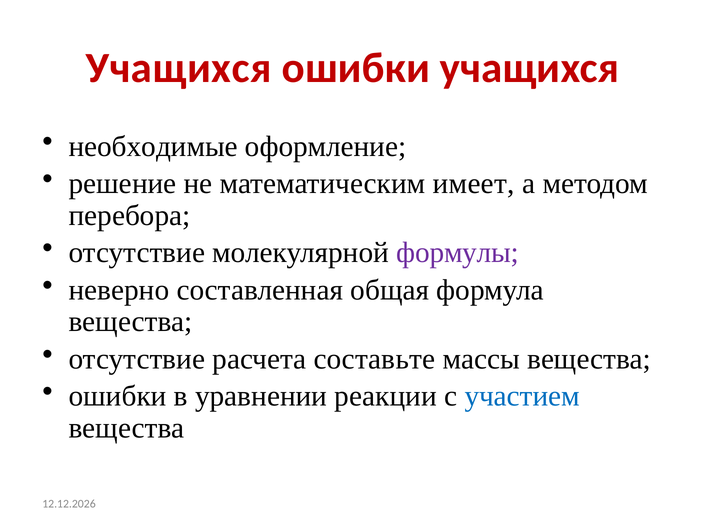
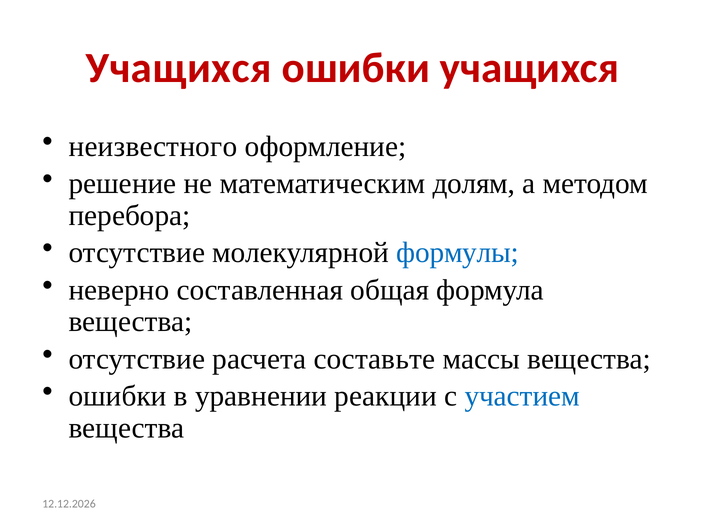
необходимые: необходимые -> неизвестного (153, 147)
имеет: имеет -> долям (474, 184)
формулы colour: purple -> blue (458, 253)
